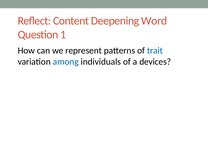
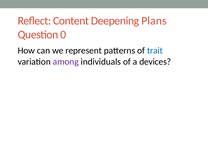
Word: Word -> Plans (154, 21)
1: 1 -> 0 (63, 35)
among colour: blue -> purple (66, 62)
